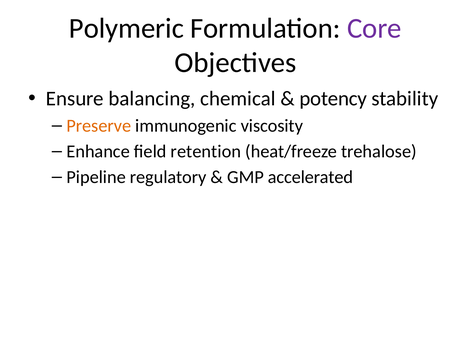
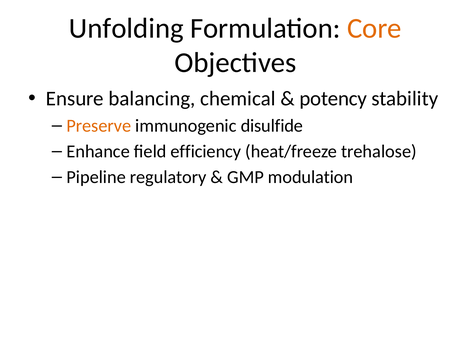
Polymeric: Polymeric -> Unfolding (126, 28)
Core colour: purple -> orange (374, 28)
viscosity: viscosity -> disulfide (272, 126)
retention: retention -> efficiency (206, 152)
accelerated: accelerated -> modulation (311, 177)
